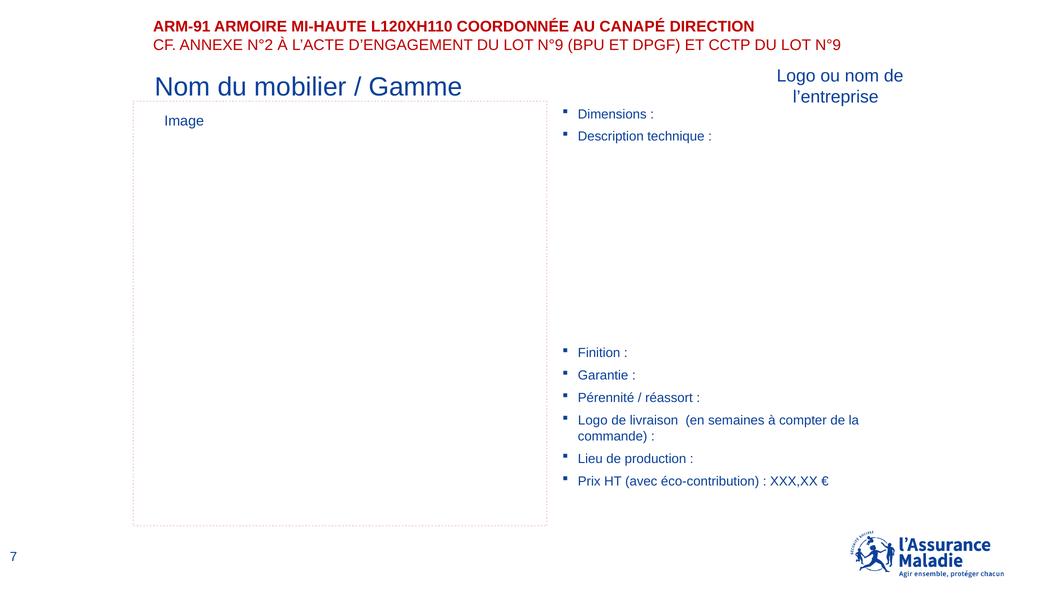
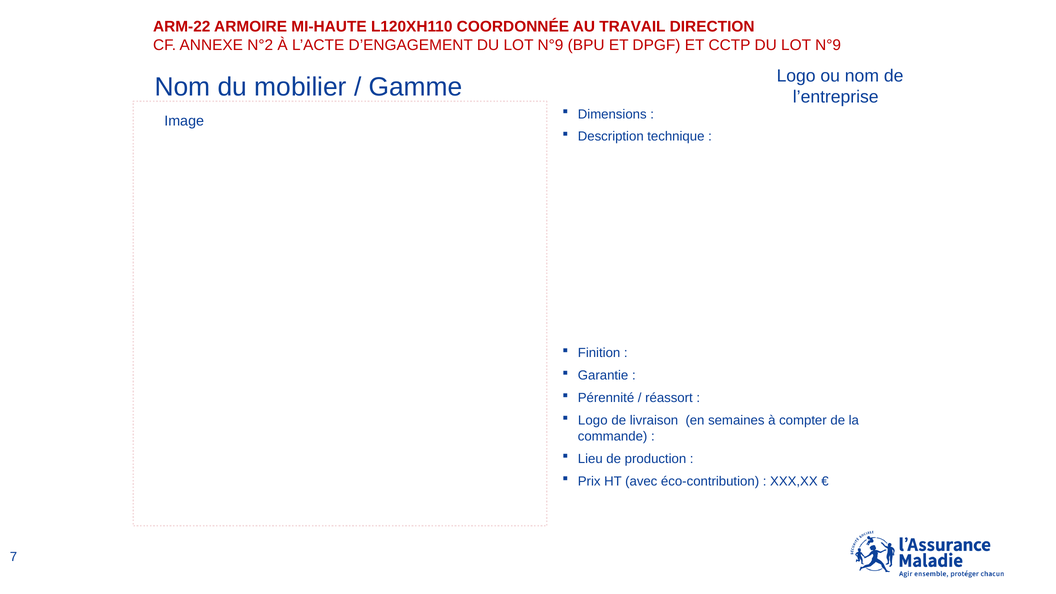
ARM-91: ARM-91 -> ARM-22 (182, 27)
CANAPÉ: CANAPÉ -> TRAVAIL (632, 27)
